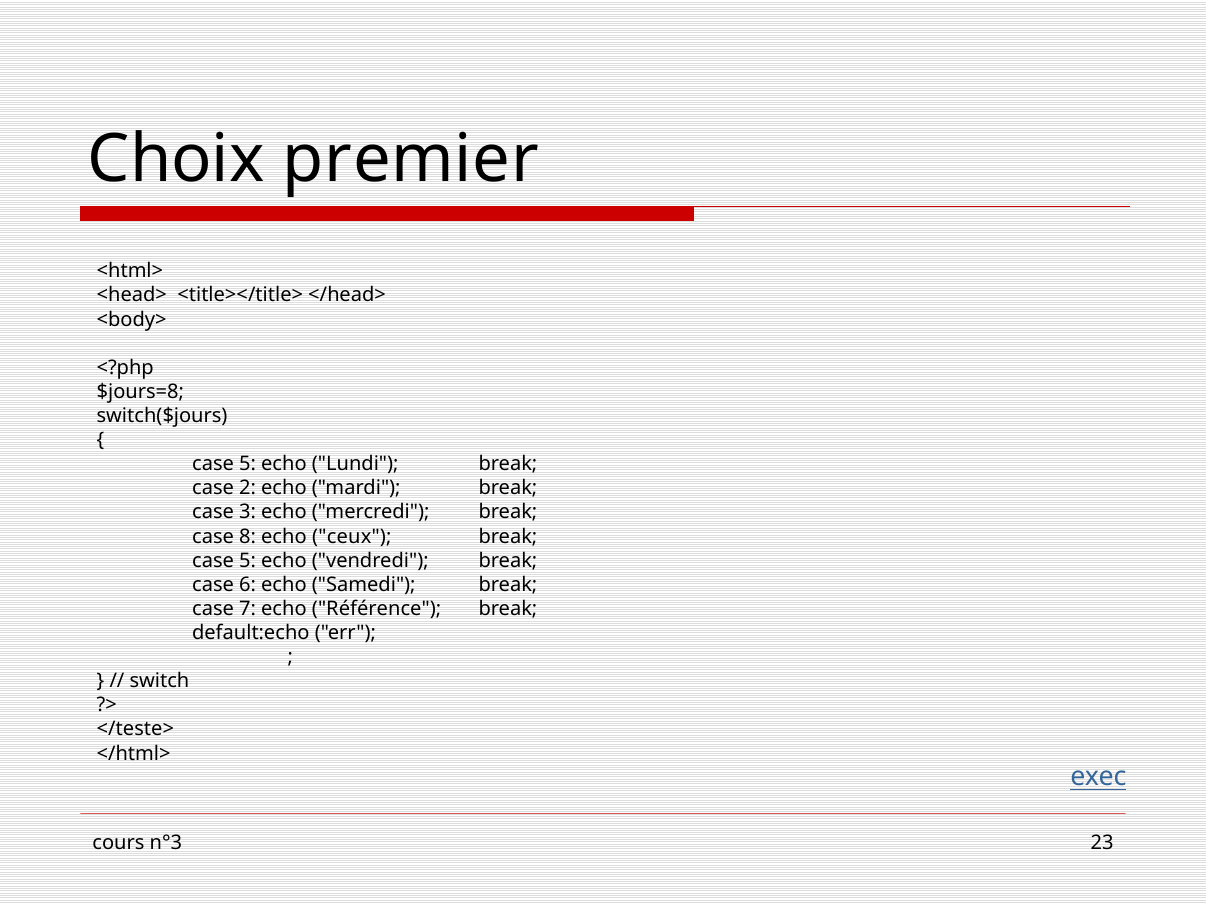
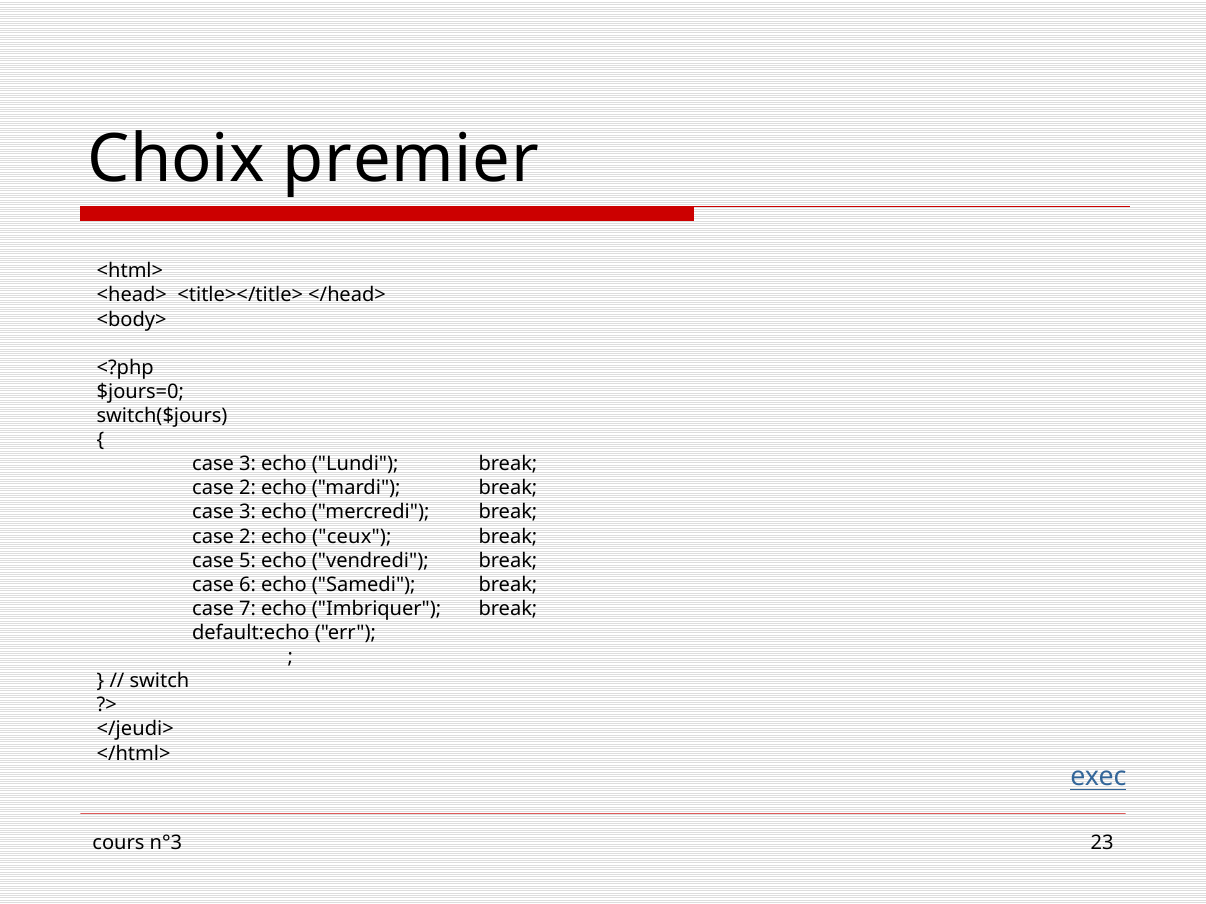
$jours=8: $jours=8 -> $jours=0 (140, 392)
5: 5 -> 3 (248, 464)
8: 8 -> 2 (248, 537)
Référence: Référence -> Imbriquer (377, 609)
</teste>: </teste> -> </jeudi> (135, 730)
